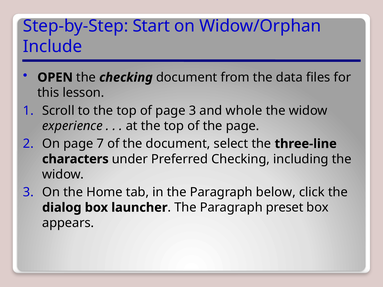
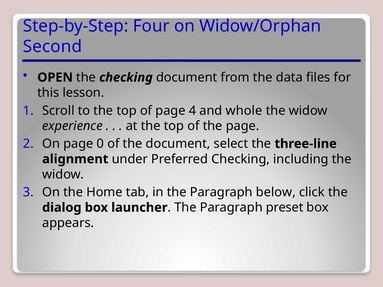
Start: Start -> Four (151, 26)
Include: Include -> Second (52, 46)
page 3: 3 -> 4 (192, 111)
7: 7 -> 0 (100, 144)
characters: characters -> alignment (75, 159)
